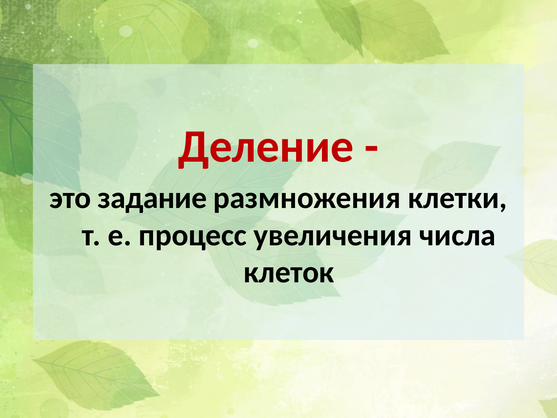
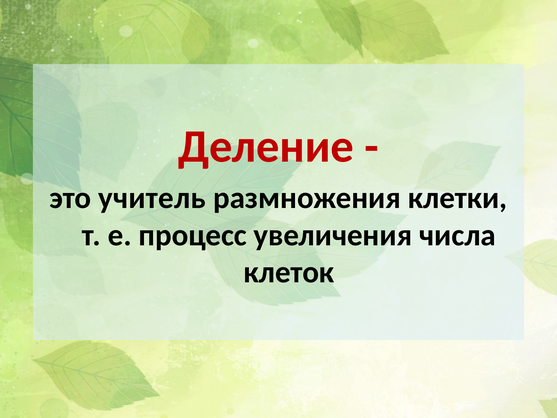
задание: задание -> учитель (152, 198)
